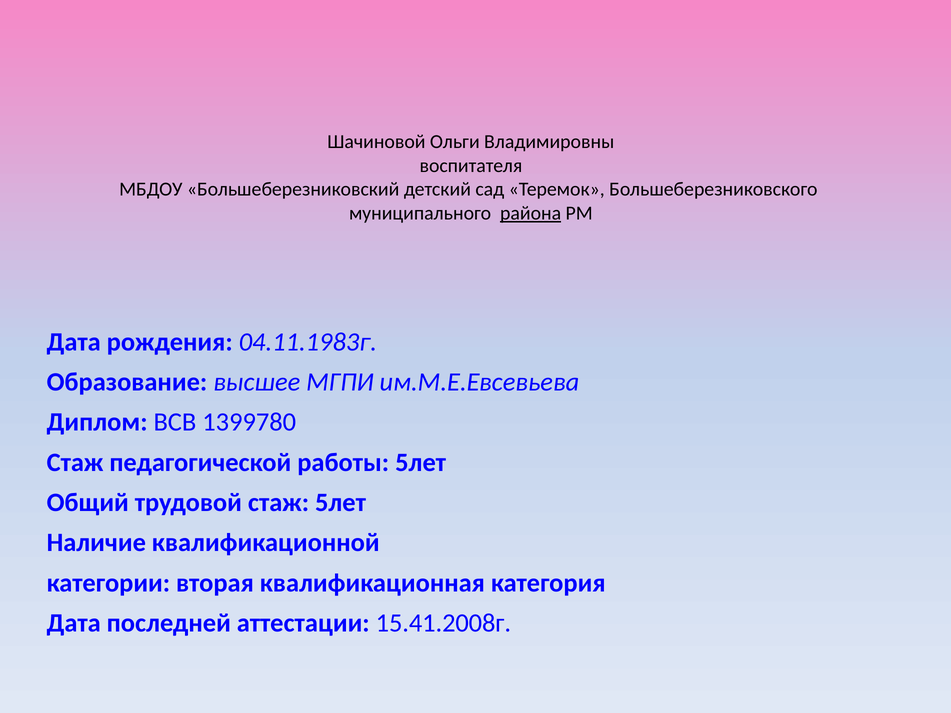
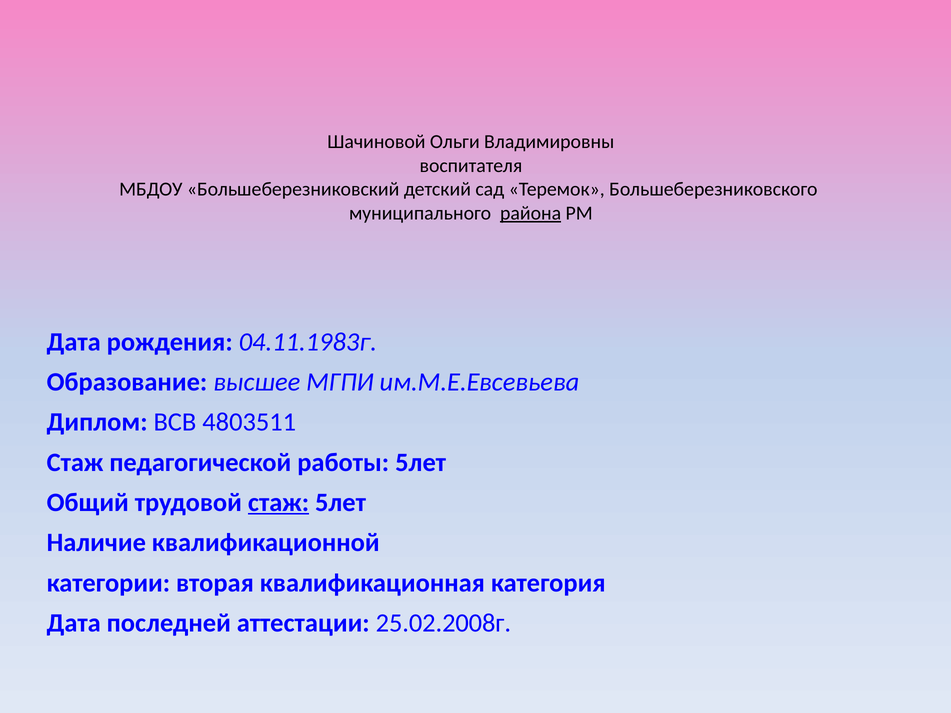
1399780: 1399780 -> 4803511 (249, 422)
стаж underline: none -> present (279, 503)
15.41.2008г: 15.41.2008г -> 25.02.2008г (443, 623)
